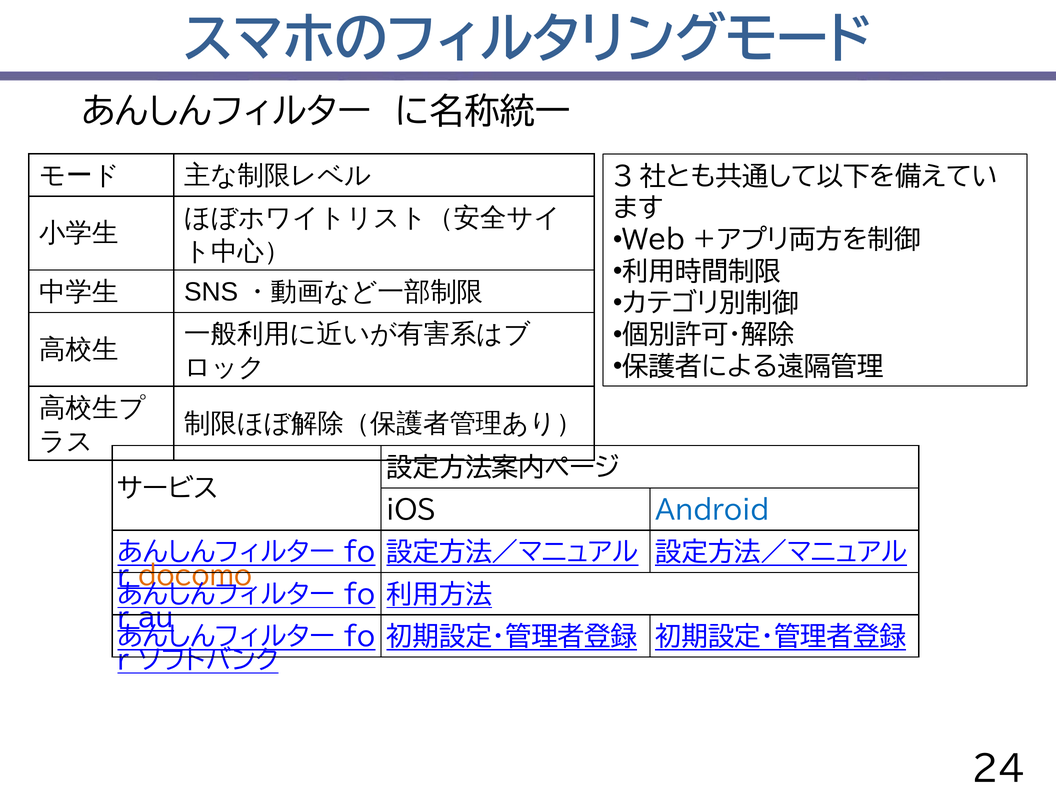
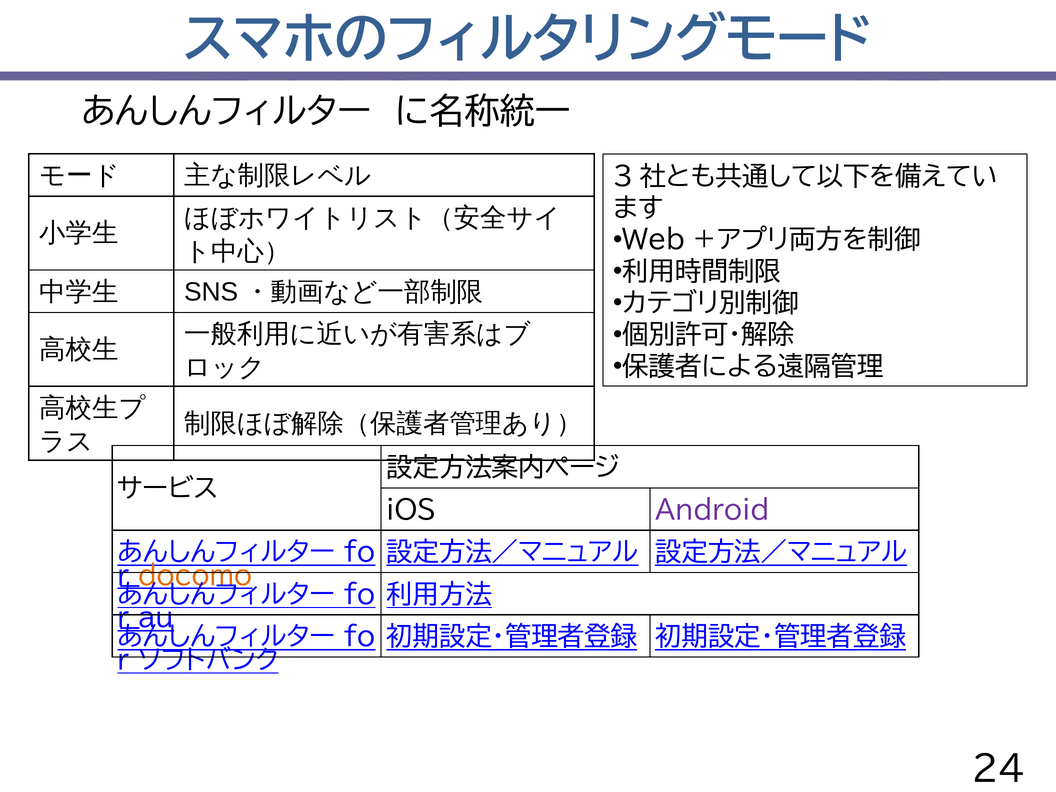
Android colour: blue -> purple (712, 510)
